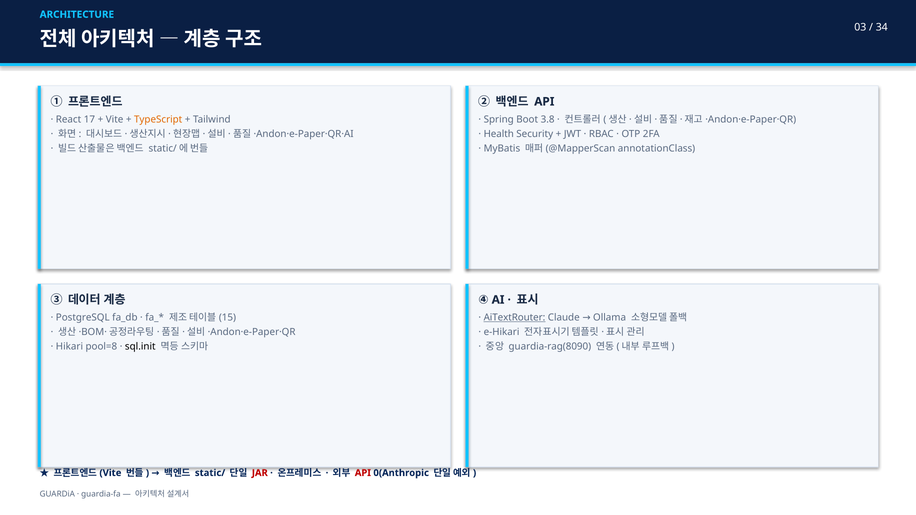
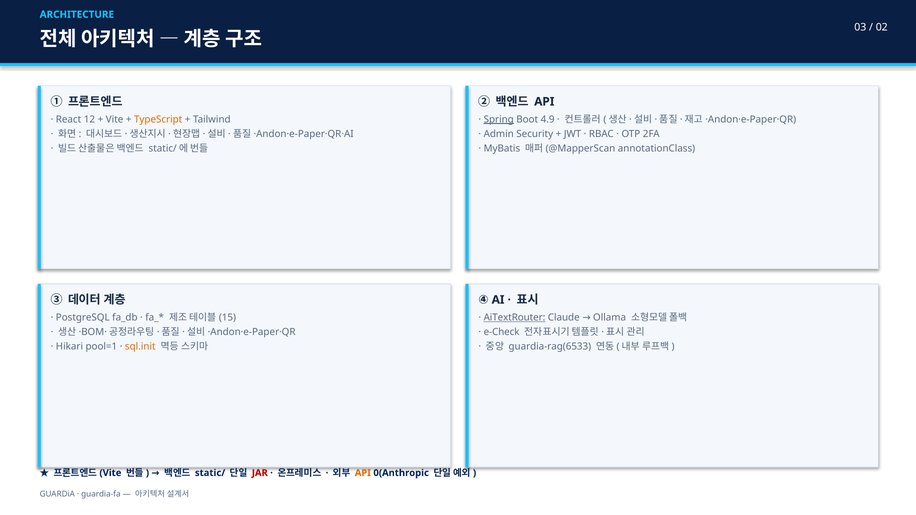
34: 34 -> 02 (882, 27)
17: 17 -> 12 (89, 119)
Spring underline: none -> present (499, 119)
3.8: 3.8 -> 4.9 (548, 119)
Health: Health -> Admin (499, 134)
e-Hikari: e-Hikari -> e-Check (502, 332)
pool=8: pool=8 -> pool=1 (101, 347)
sql.init colour: black -> orange (140, 347)
guardia-rag(8090: guardia-rag(8090 -> guardia-rag(6533 (550, 347)
API colour: red -> orange (363, 473)
